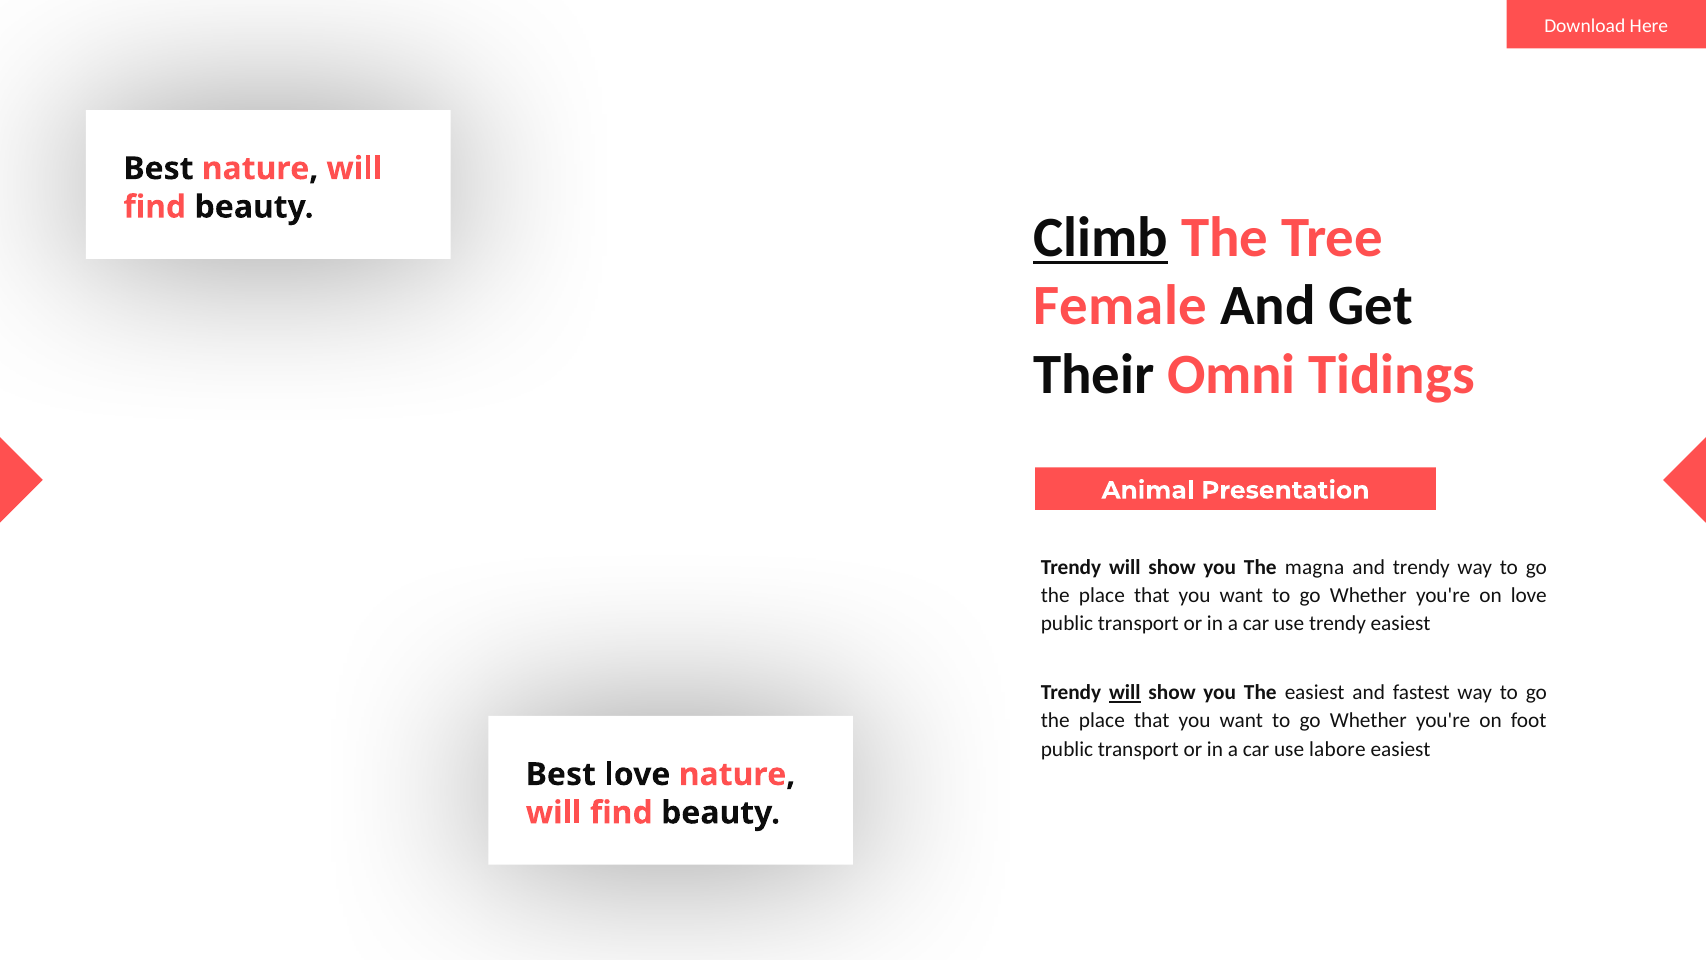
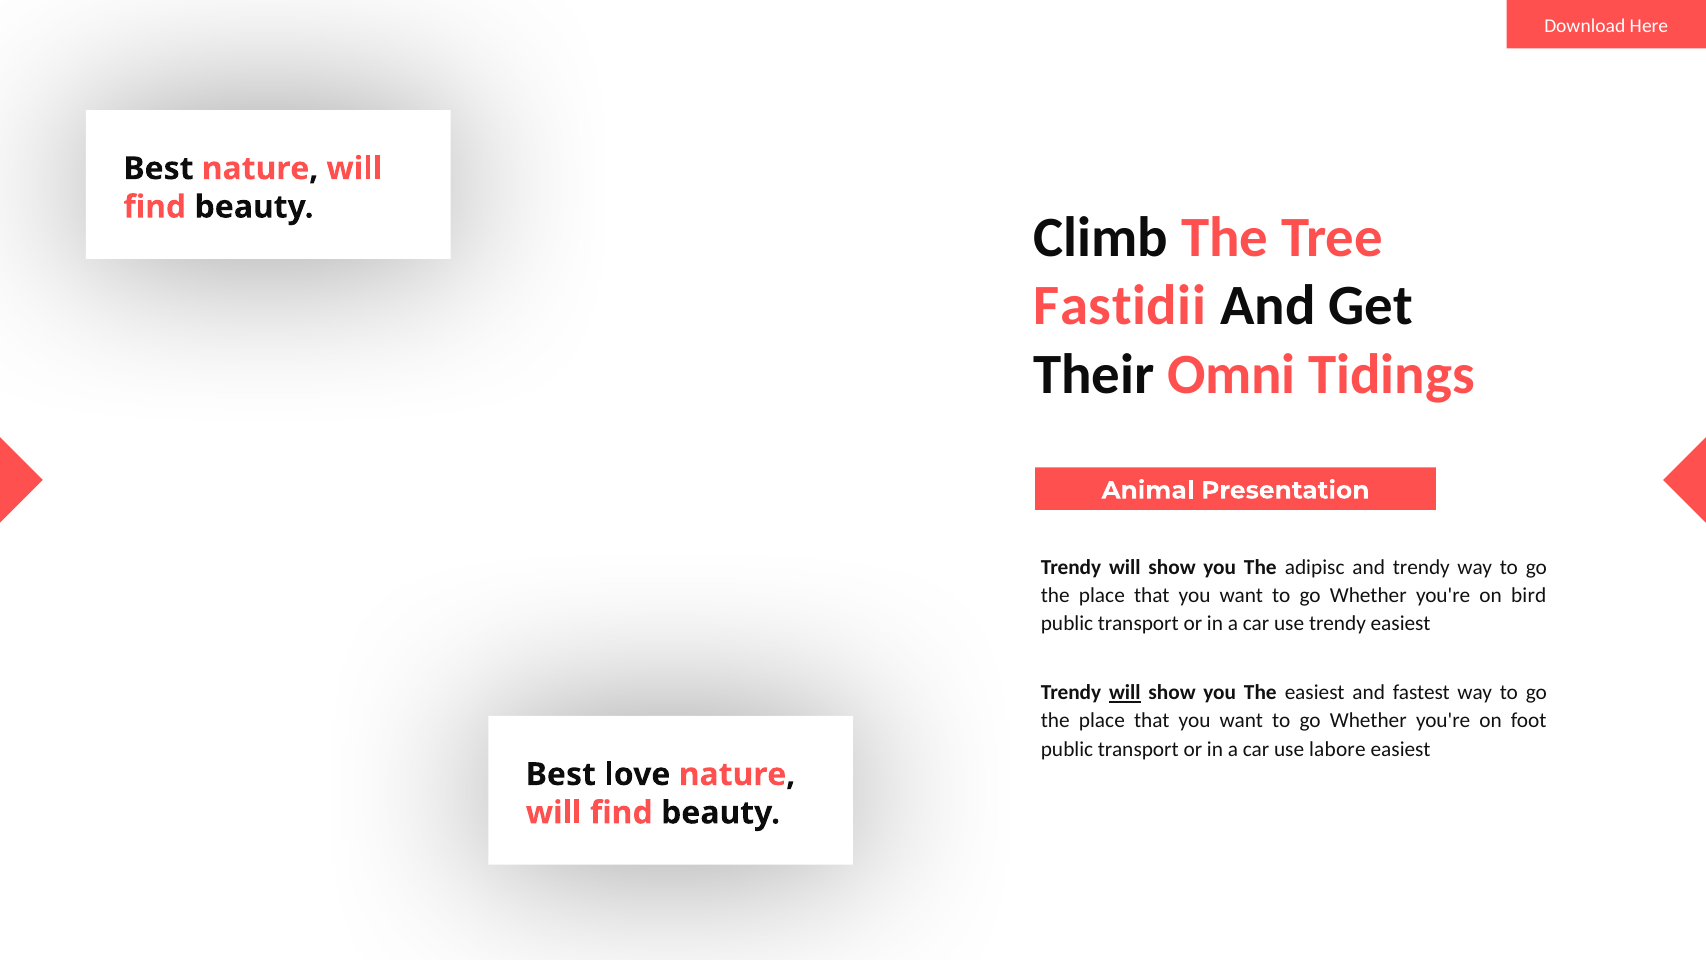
Climb underline: present -> none (1101, 238)
Female: Female -> Fastidii (1120, 306)
magna: magna -> adipisc (1315, 567)
on love: love -> bird (1529, 596)
